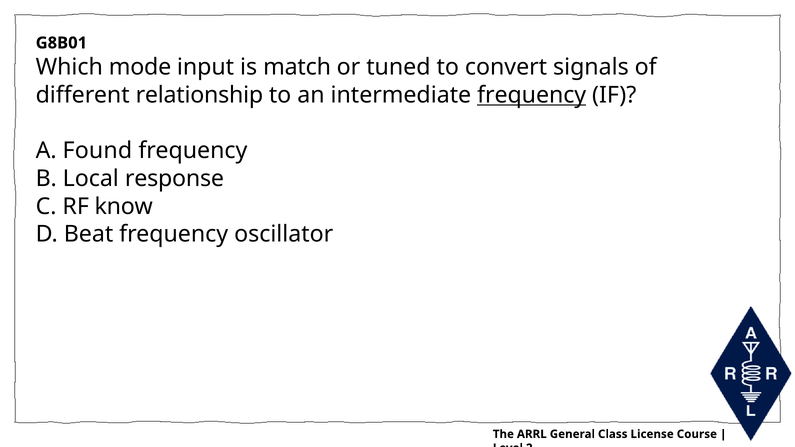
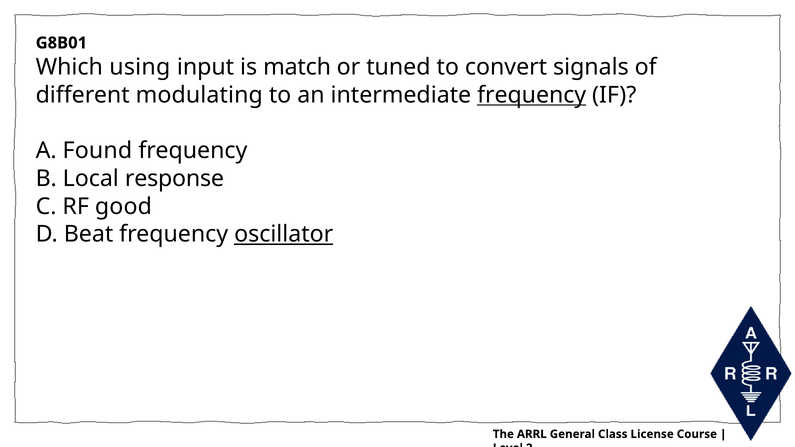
mode: mode -> using (140, 67)
relationship: relationship -> modulating (199, 95)
know: know -> good (123, 206)
oscillator underline: none -> present (284, 234)
